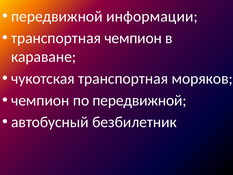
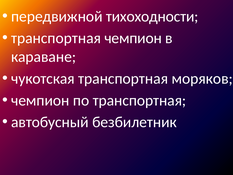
информации: информации -> тихоходности (152, 16)
по передвижной: передвижной -> транспортная (139, 100)
